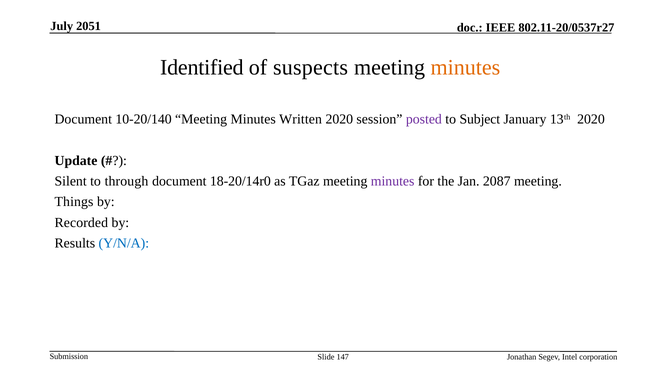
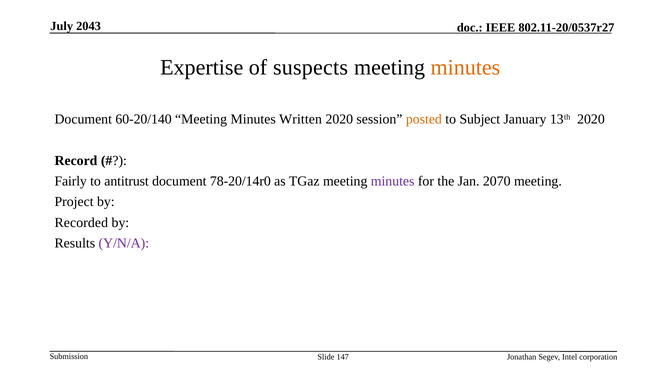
2051: 2051 -> 2043 (89, 26)
Identified: Identified -> Expertise (202, 68)
10-20/140: 10-20/140 -> 60-20/140 (144, 119)
posted colour: purple -> orange (424, 119)
Update: Update -> Record (76, 160)
Silent: Silent -> Fairly (71, 181)
through: through -> antitrust (127, 181)
18-20/14r0: 18-20/14r0 -> 78-20/14r0 (240, 181)
2087: 2087 -> 2070 (497, 181)
Things: Things -> Project (74, 202)
Y/N/A colour: blue -> purple (124, 243)
